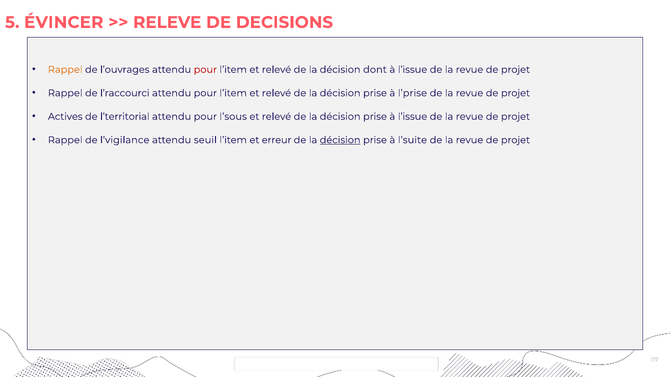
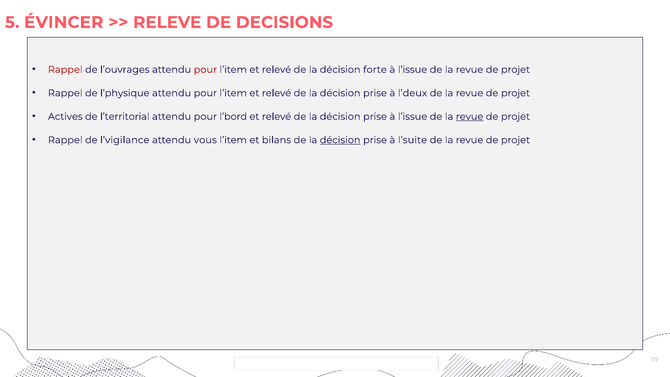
Rappel colour: orange -> red (65, 70)
dont: dont -> forte (375, 70)
l’raccourci: l’raccourci -> l’physique (125, 93)
l’prise: l’prise -> l’deux (412, 93)
l’sous: l’sous -> l’bord (233, 117)
revue underline: none -> present (470, 117)
seuil: seuil -> vous (205, 140)
erreur: erreur -> bilans (276, 140)
